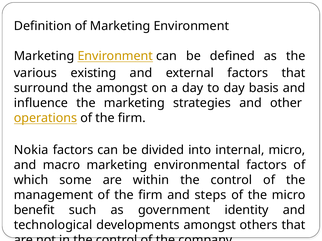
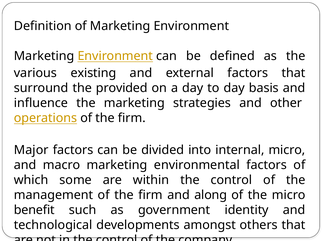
the amongst: amongst -> provided (122, 88)
Nokia: Nokia -> Major (31, 150)
steps: steps -> along (211, 195)
